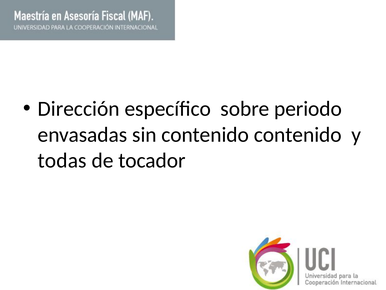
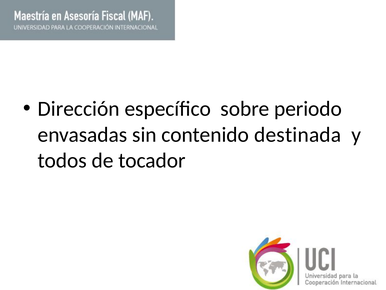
contenido contenido: contenido -> destinada (298, 134)
todas: todas -> todos (62, 160)
